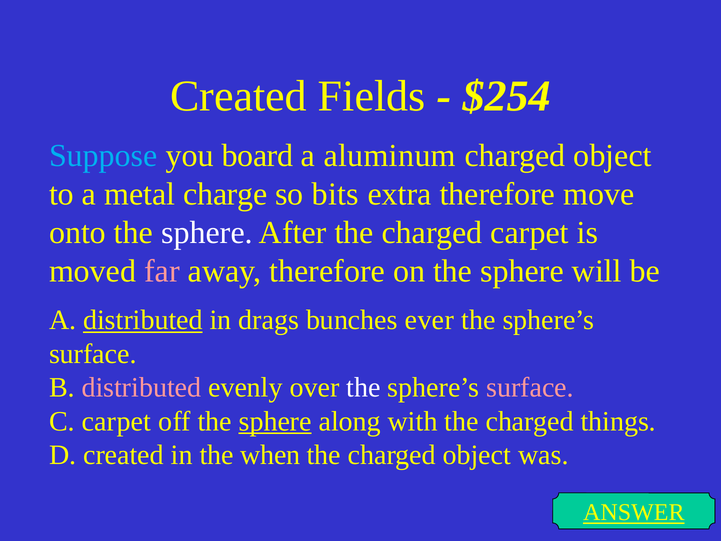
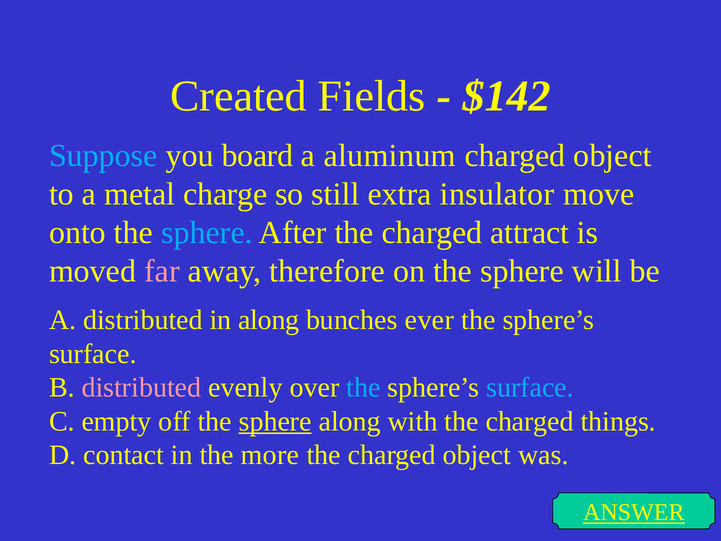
$254: $254 -> $142 (507, 96)
bits: bits -> still (335, 194)
extra therefore: therefore -> insulator (497, 194)
sphere colour: white -> light blue (207, 233)
charged carpet: carpet -> attract (530, 233)
distributed underline: present -> none (143, 320)
in drags: drags -> along (269, 320)
the colour: white -> light blue (363, 387)
surface colour: pink -> light blue (530, 387)
C carpet: carpet -> empty (117, 421)
D created: created -> contact (124, 455)
when: when -> more (270, 455)
